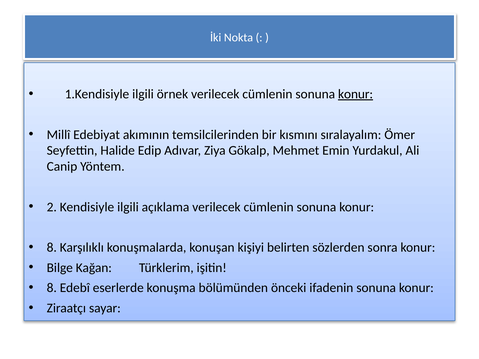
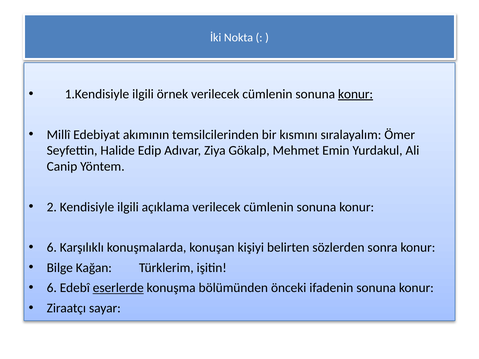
8: 8 -> 6 (52, 248)
8: 8 -> 6 (52, 288)
eserlerde underline: none -> present (118, 288)
